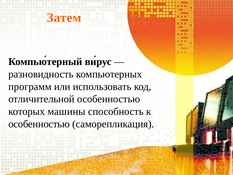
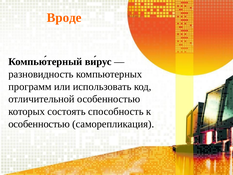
Затем: Затем -> Вроде (64, 18)
машины: машины -> состоять (67, 111)
